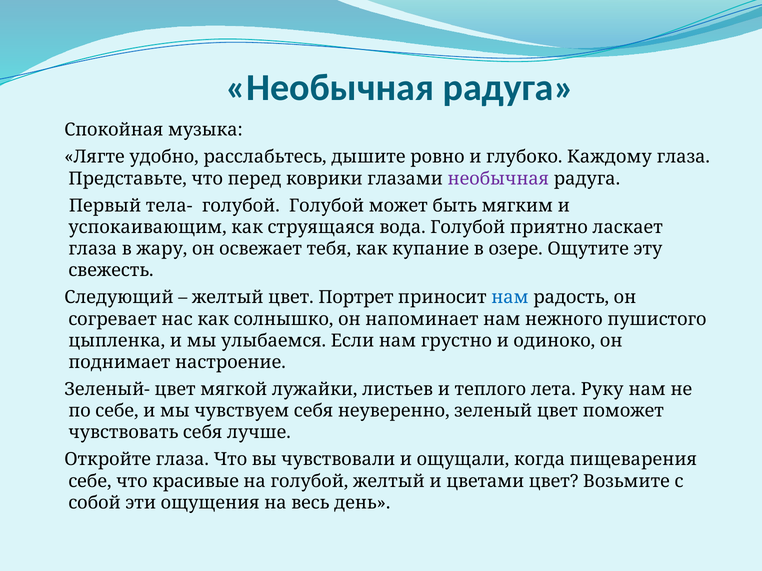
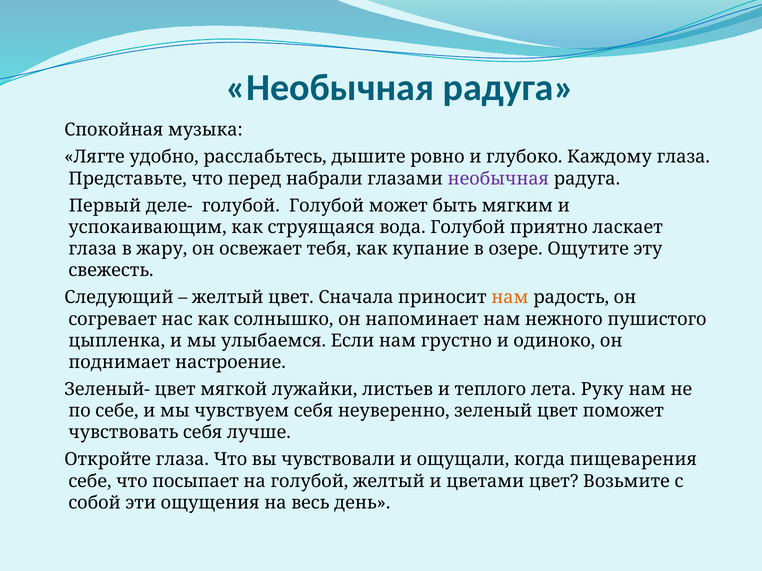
коврики: коврики -> набрали (324, 179)
тела-: тела- -> деле- (169, 206)
Портрет: Портрет -> Сначала (356, 298)
нам colour: blue -> orange (510, 298)
красивые: красивые -> посыпает (196, 482)
